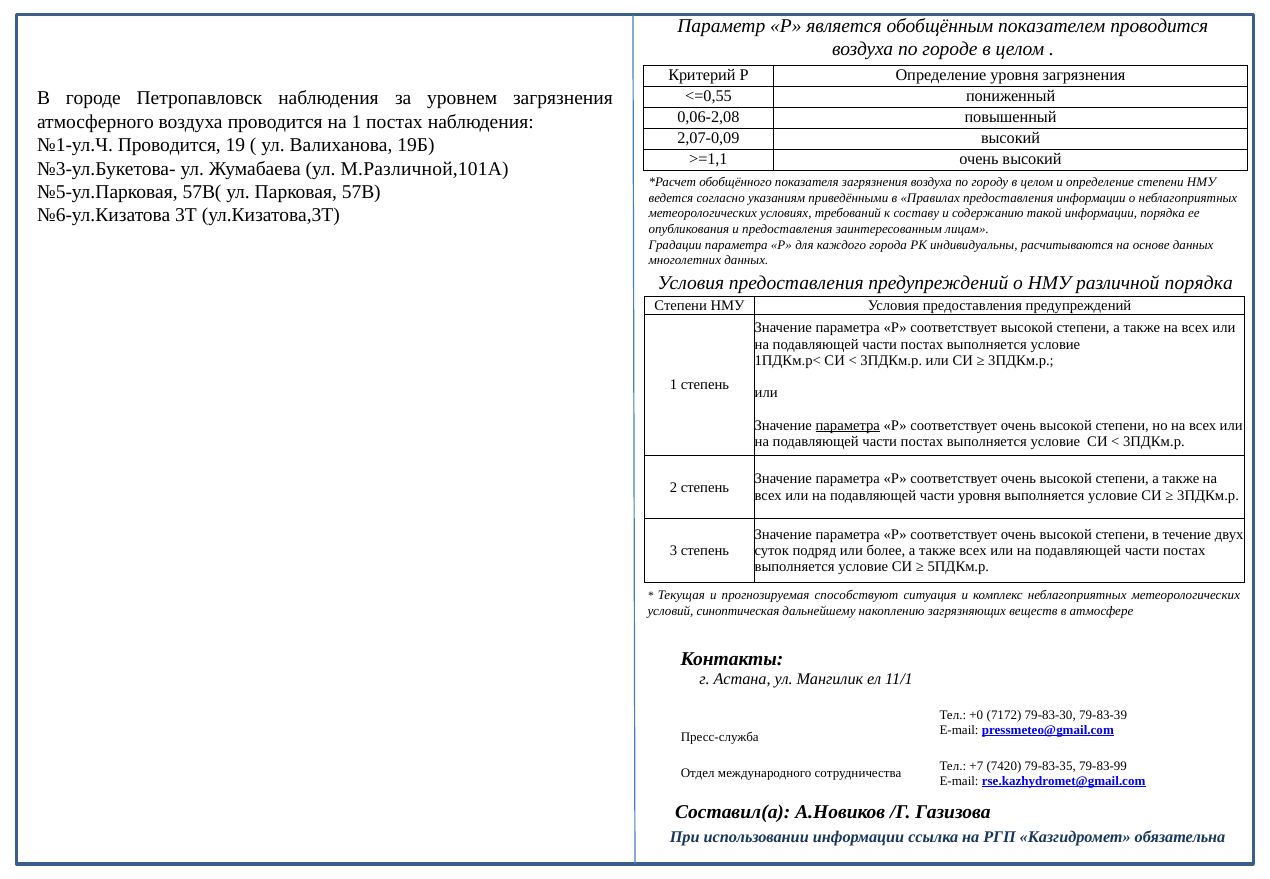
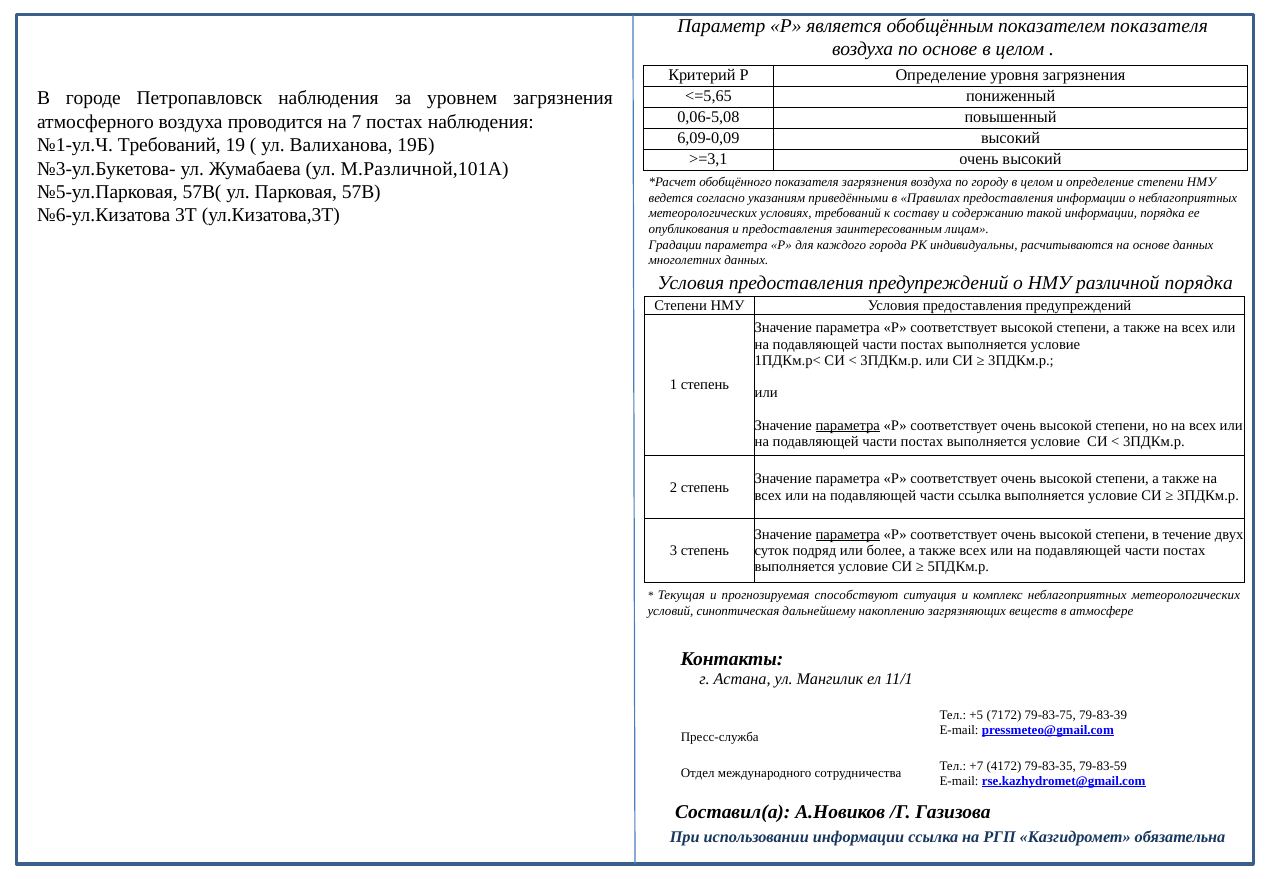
показателем проводится: проводится -> показателя (1159, 26)
по городе: городе -> основе (950, 50)
<=0,55: <=0,55 -> <=5,65 (708, 96)
0,06-2,08: 0,06-2,08 -> 0,06-5,08 (708, 117)
на 1: 1 -> 7 (356, 122)
2,07-0,09: 2,07-0,09 -> 6,09-0,09 (708, 138)
№1-ул.Ч Проводится: Проводится -> Требований (169, 145)
>=1,1: >=1,1 -> >=3,1 (708, 159)
части уровня: уровня -> ссылка (980, 495)
параметра underline: none -> present (848, 535)
+0: +0 -> +5 (976, 716)
79-83-30: 79-83-30 -> 79-83-75 (1050, 716)
7420: 7420 -> 4172 (1004, 767)
79-83-99: 79-83-99 -> 79-83-59 (1103, 767)
